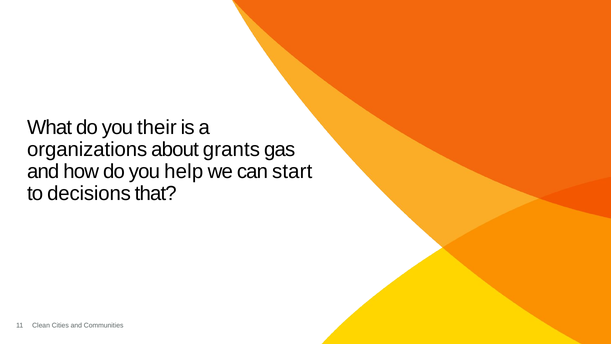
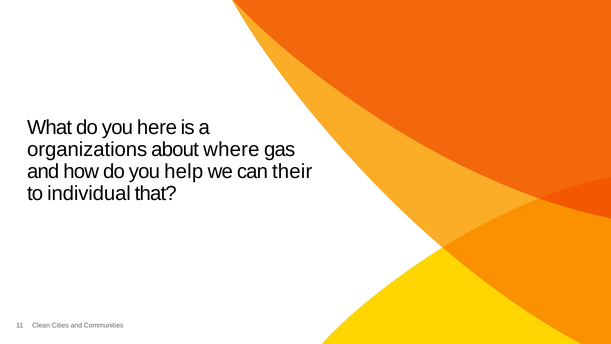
their: their -> here (157, 127)
grants: grants -> where (231, 149)
start: start -> their (292, 171)
decisions: decisions -> individual (89, 193)
